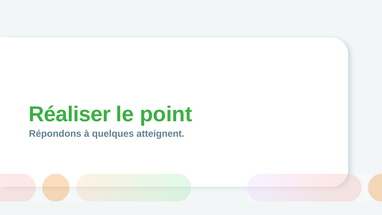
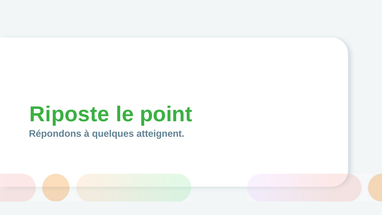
Réaliser: Réaliser -> Riposte (69, 114)
